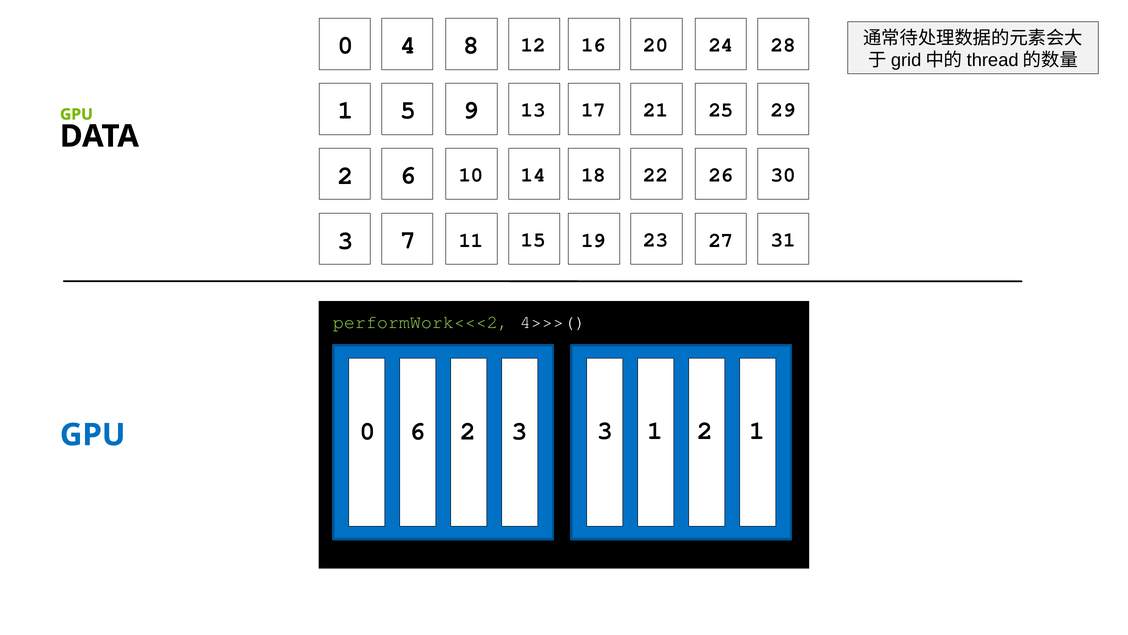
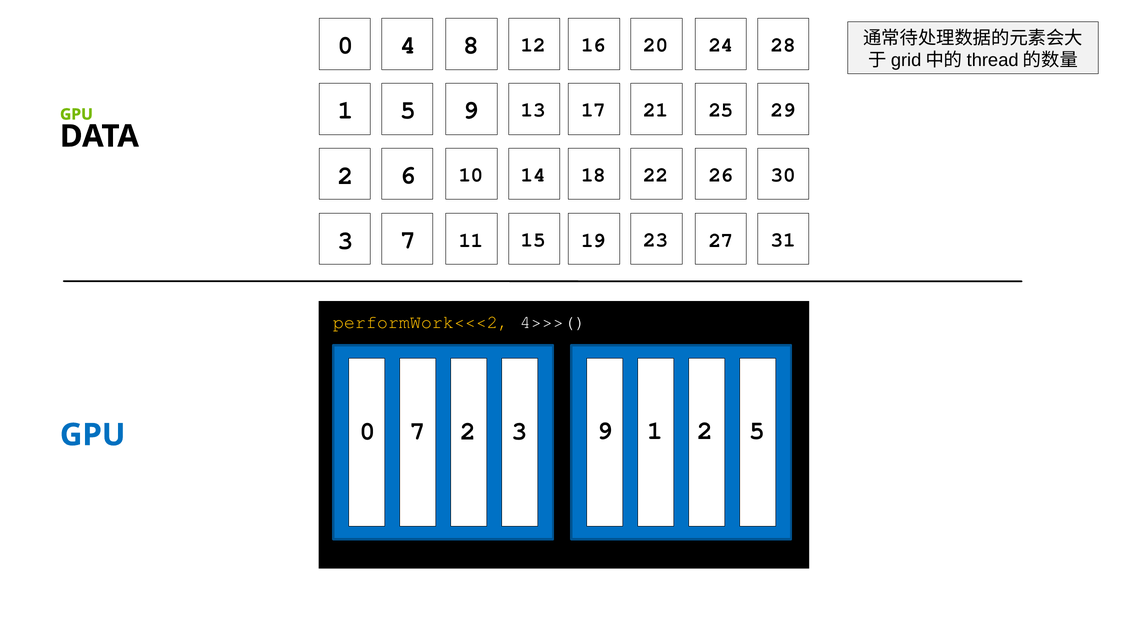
performWork<<<2 colour: light green -> yellow (421, 322)
0 6: 6 -> 7 (418, 431)
3 3: 3 -> 9 (605, 431)
2 1: 1 -> 5 (757, 431)
